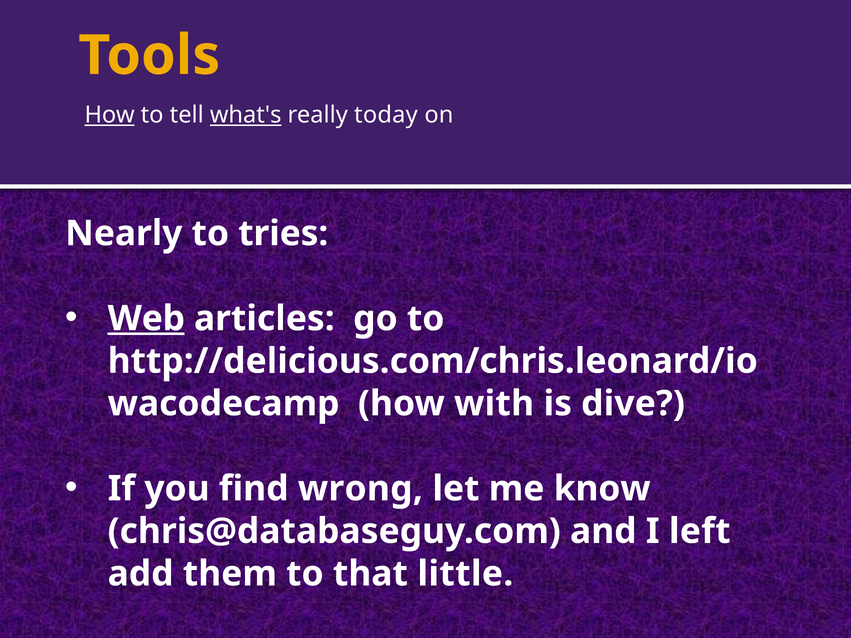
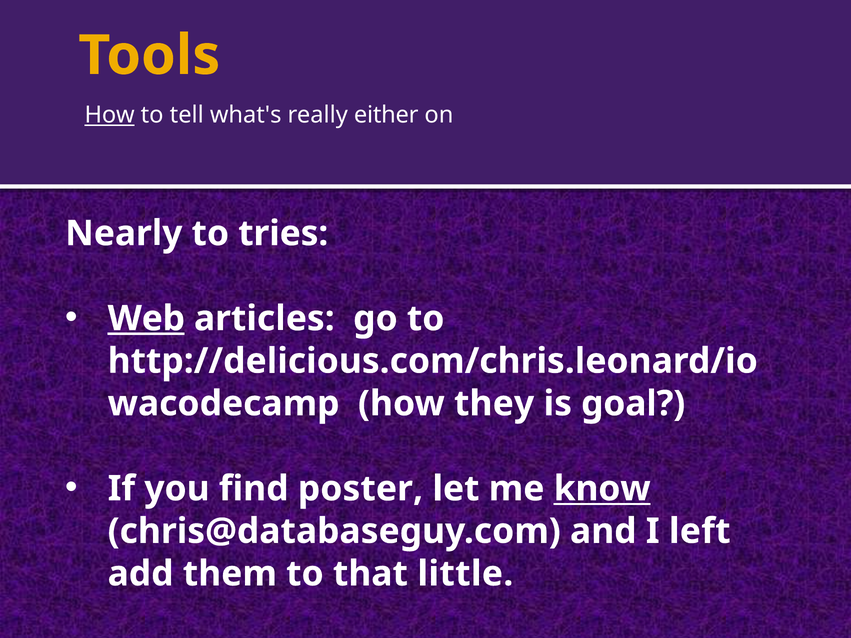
what's underline: present -> none (246, 115)
today: today -> either (386, 115)
with: with -> they (494, 404)
dive: dive -> goal (633, 404)
wrong: wrong -> poster (360, 489)
know underline: none -> present (602, 489)
